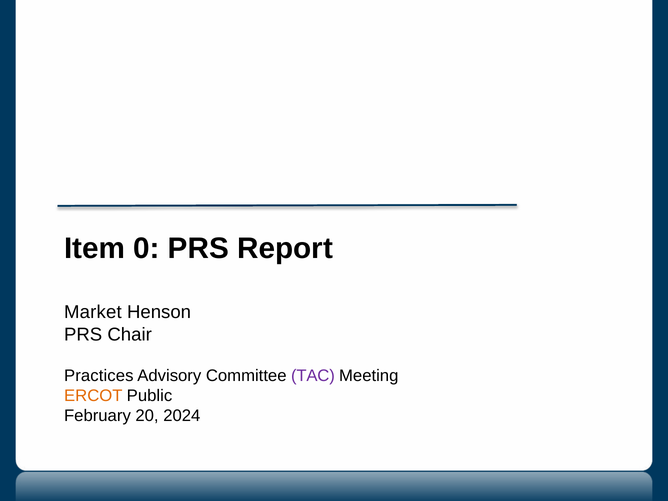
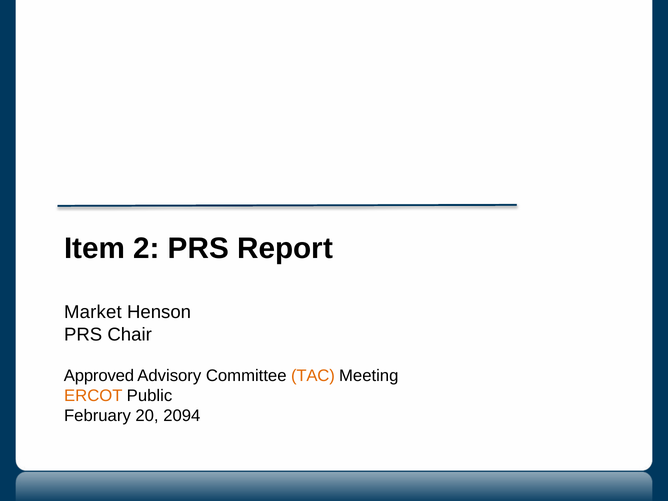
0: 0 -> 2 (147, 248)
Practices: Practices -> Approved (99, 376)
TAC colour: purple -> orange (313, 376)
2024: 2024 -> 2094 (182, 416)
